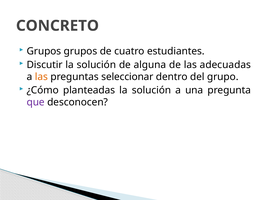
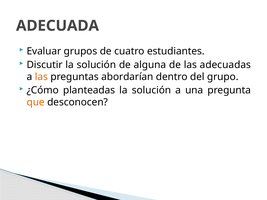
CONCRETO: CONCRETO -> ADECUADA (57, 26)
Grupos: Grupos -> Evaluar (44, 51)
seleccionar: seleccionar -> abordarían (127, 77)
que colour: purple -> orange (36, 102)
